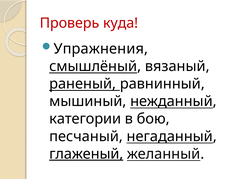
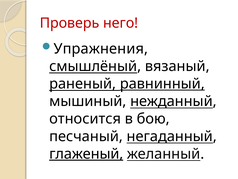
куда: куда -> него (121, 23)
равнинный underline: none -> present (162, 84)
категории: категории -> относится (85, 119)
